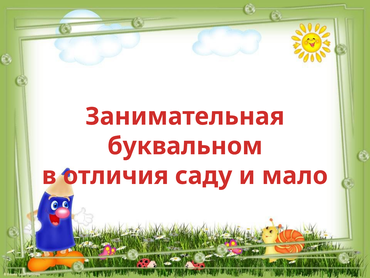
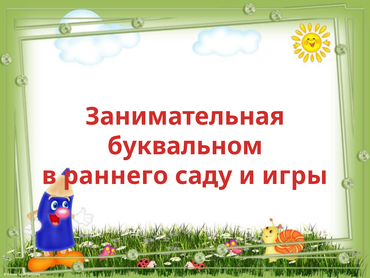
отличия: отличия -> раннего (116, 175)
мало: мало -> игры (295, 175)
